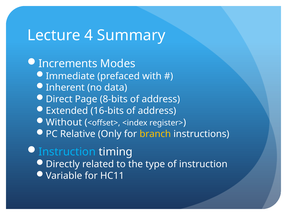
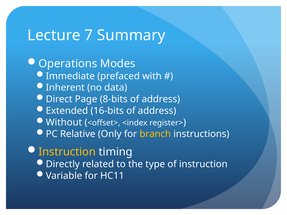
4: 4 -> 7 (89, 35)
Increments: Increments -> Operations (68, 64)
Instruction colour: light blue -> yellow (67, 152)
